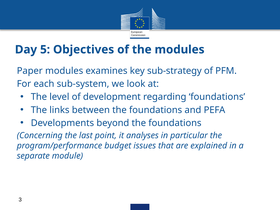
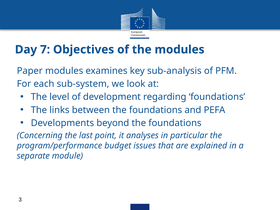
5: 5 -> 7 (45, 50)
sub-strategy: sub-strategy -> sub-analysis (174, 71)
